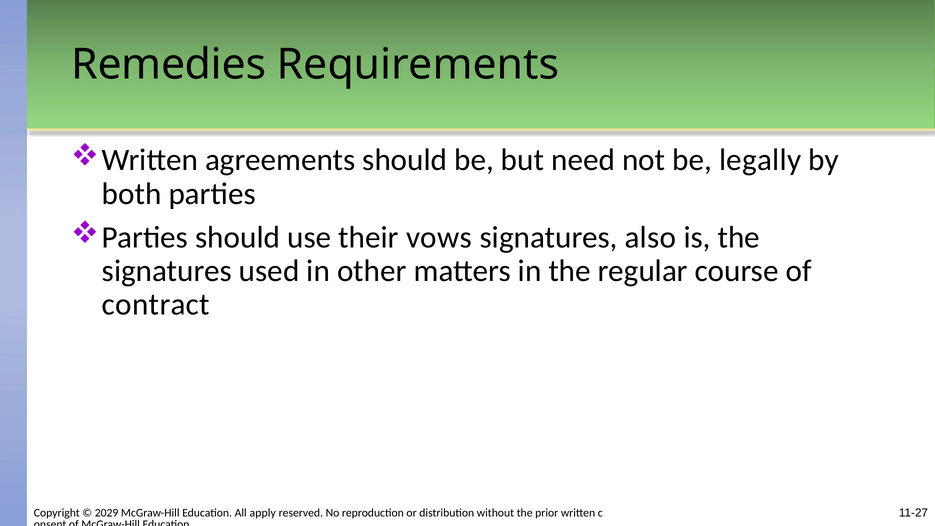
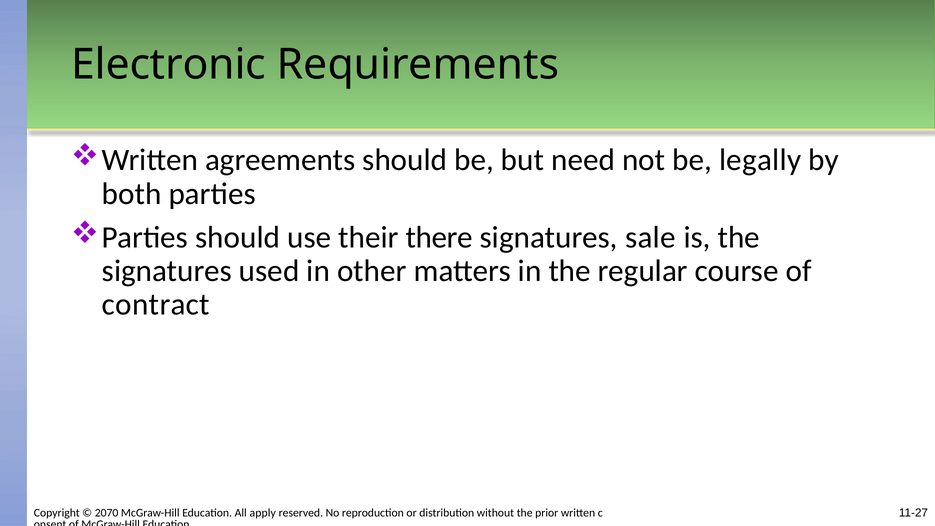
Remedies: Remedies -> Electronic (169, 65)
vows: vows -> there (439, 237)
also: also -> sale (650, 237)
2029: 2029 -> 2070 (107, 513)
